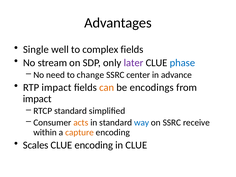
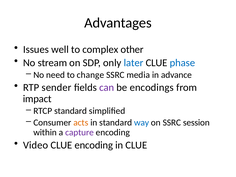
Single: Single -> Issues (36, 50)
complex fields: fields -> other (132, 50)
later colour: purple -> blue (134, 63)
center: center -> media (138, 75)
RTP impact: impact -> sender (56, 88)
can colour: orange -> purple (107, 88)
receive: receive -> session (196, 123)
capture colour: orange -> purple (80, 132)
Scales: Scales -> Video (36, 145)
